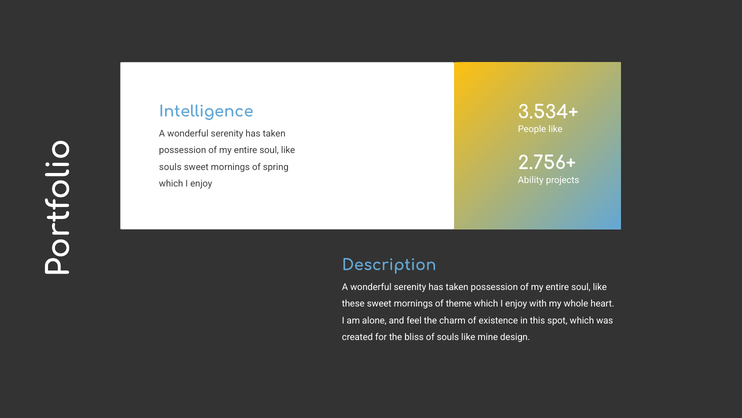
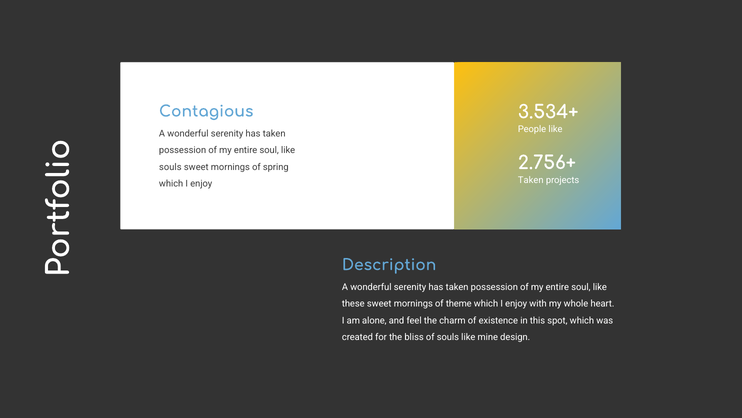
Intelligence: Intelligence -> Contagious (206, 111)
Ability: Ability -> Taken (531, 180)
